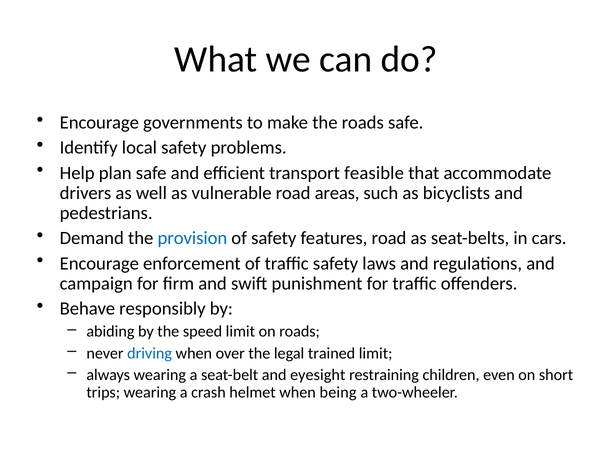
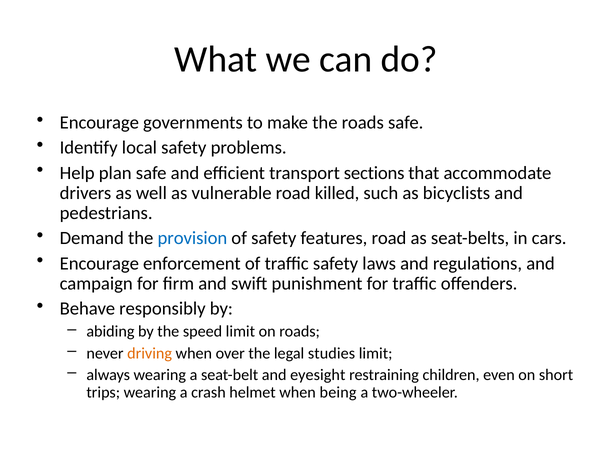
feasible: feasible -> sections (374, 173)
areas: areas -> killed (337, 193)
driving colour: blue -> orange (150, 353)
trained: trained -> studies (332, 353)
